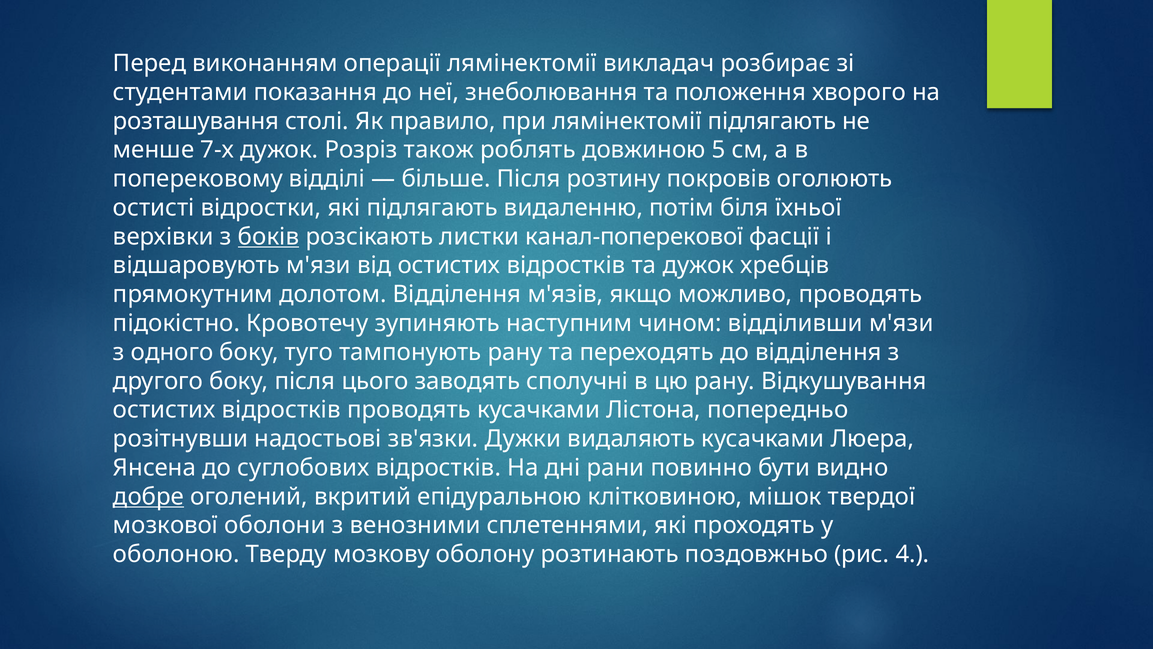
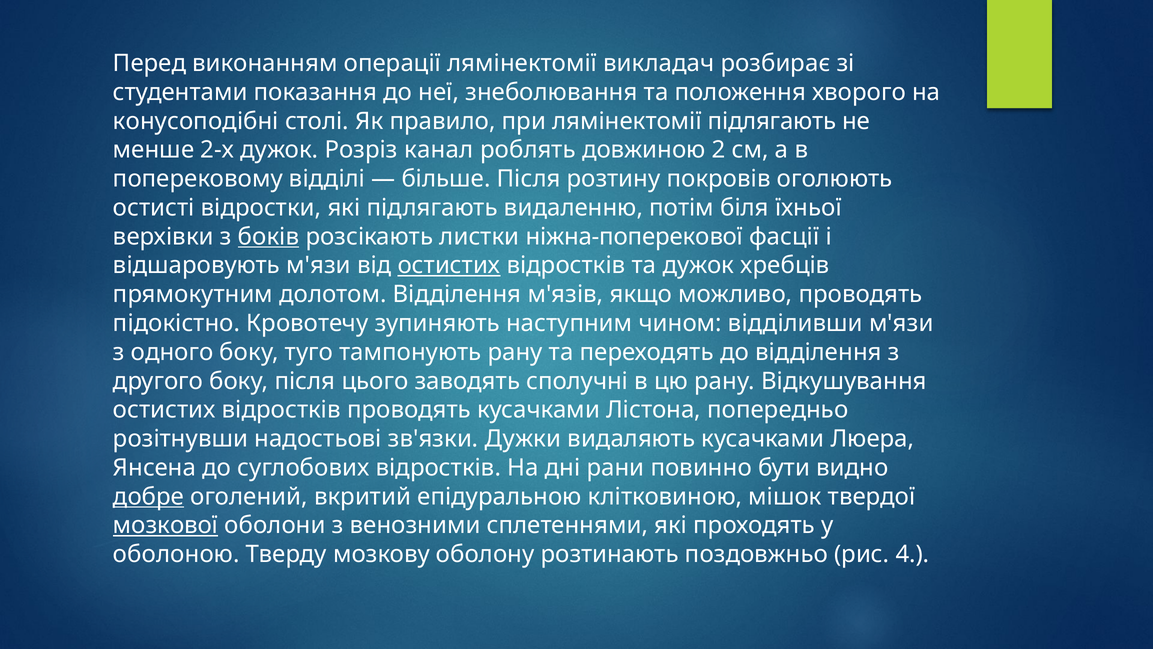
розташування: розташування -> конусоподібні (196, 121)
7-х: 7-х -> 2-х (217, 150)
також: також -> канал (439, 150)
5: 5 -> 2 (719, 150)
канал-поперекової: канал-поперекової -> ніжна-поперекової (634, 236)
остистих underline: none -> present (449, 265)
мозкової underline: none -> present (166, 525)
